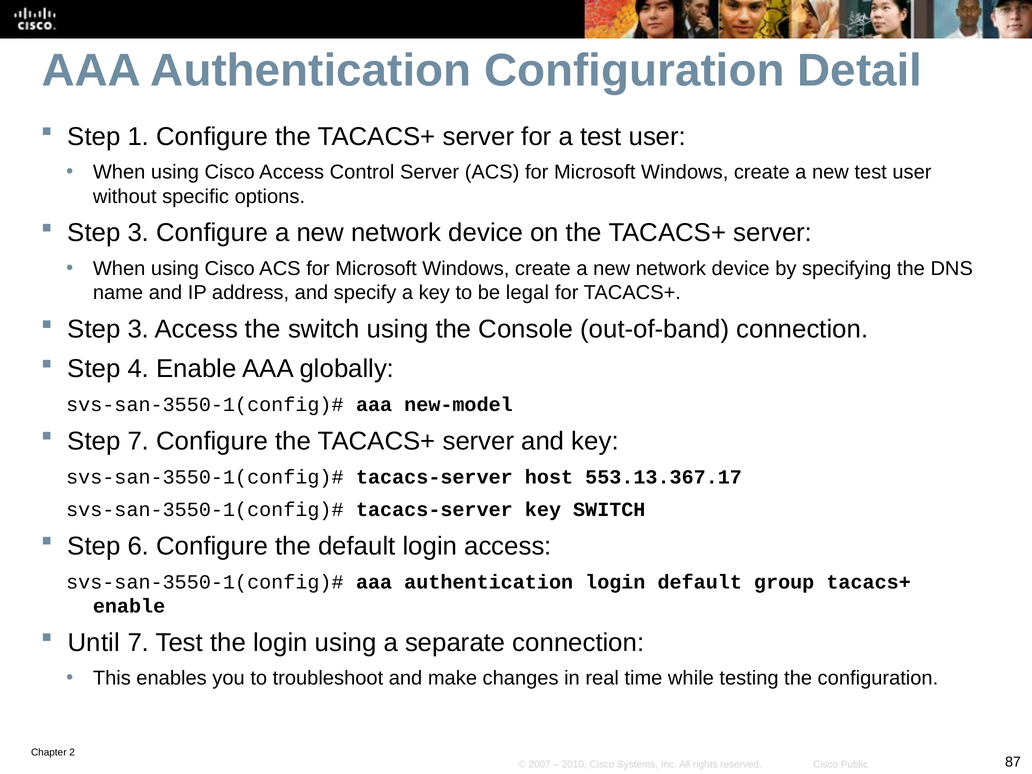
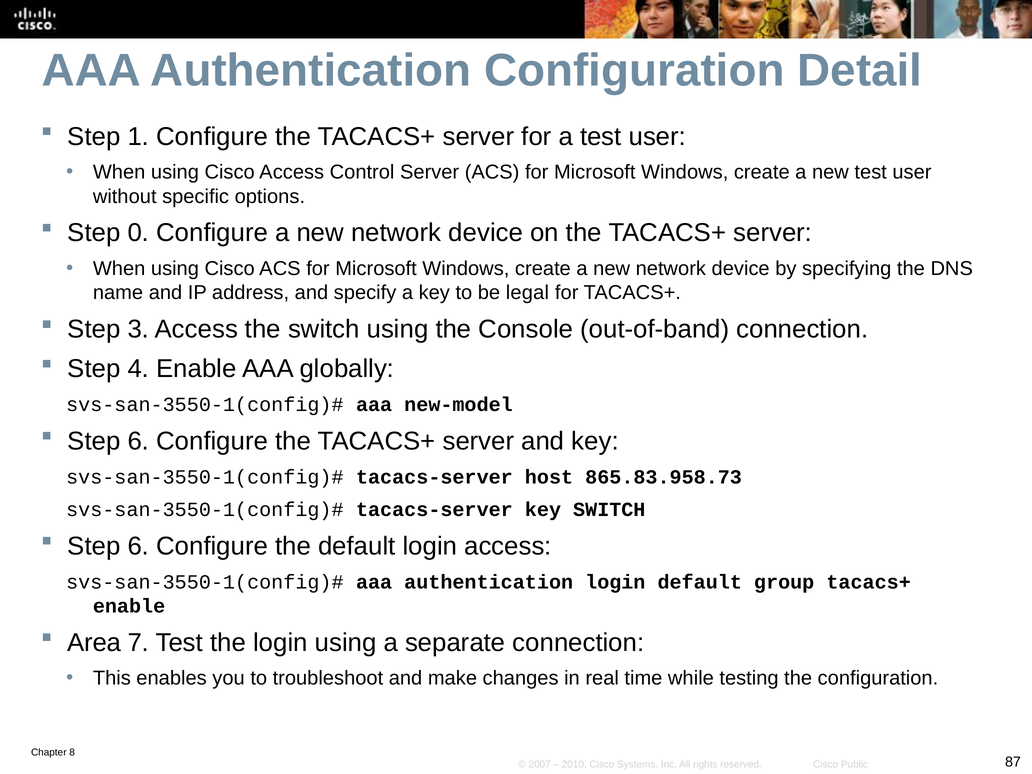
3: 3 -> 0 (138, 233)
7: 7 -> 6 (138, 441)
553.13.367.17: 553.13.367.17 -> 865.83.958.73 (664, 477)
Until: Until -> Area (94, 643)
2: 2 -> 8 (72, 752)
